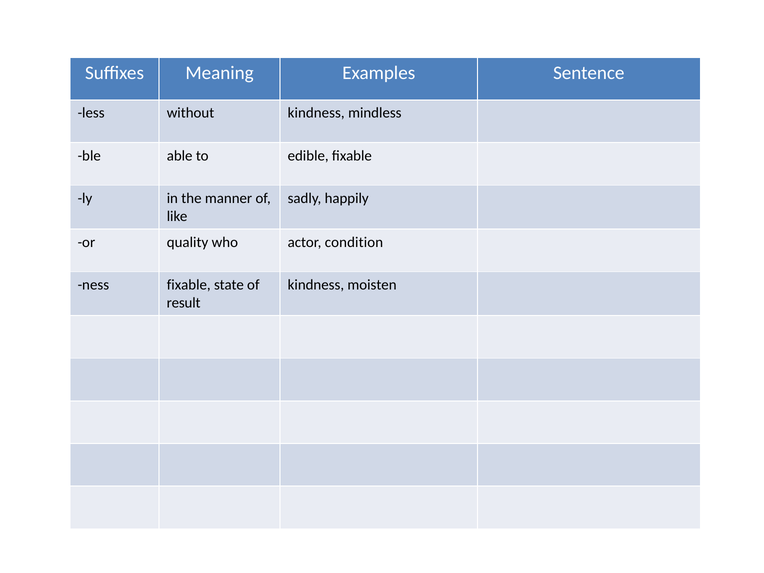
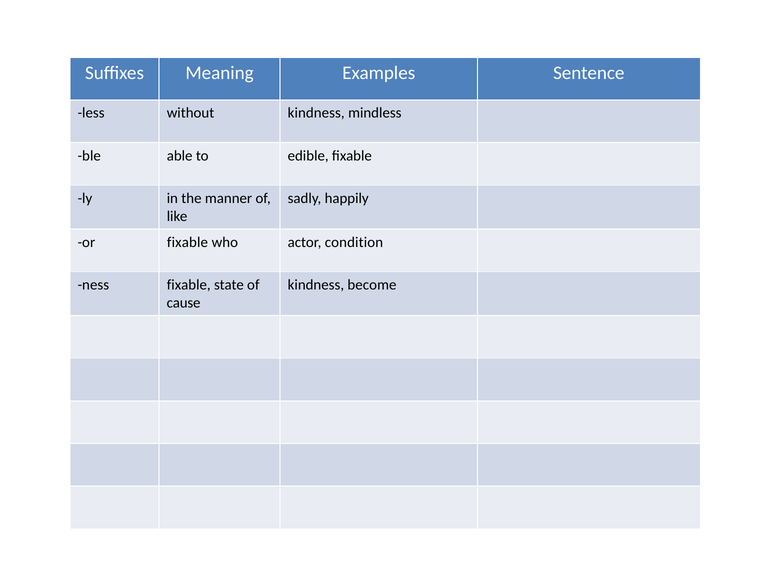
or quality: quality -> fixable (187, 242)
moisten: moisten -> become (372, 285)
result: result -> cause (184, 303)
